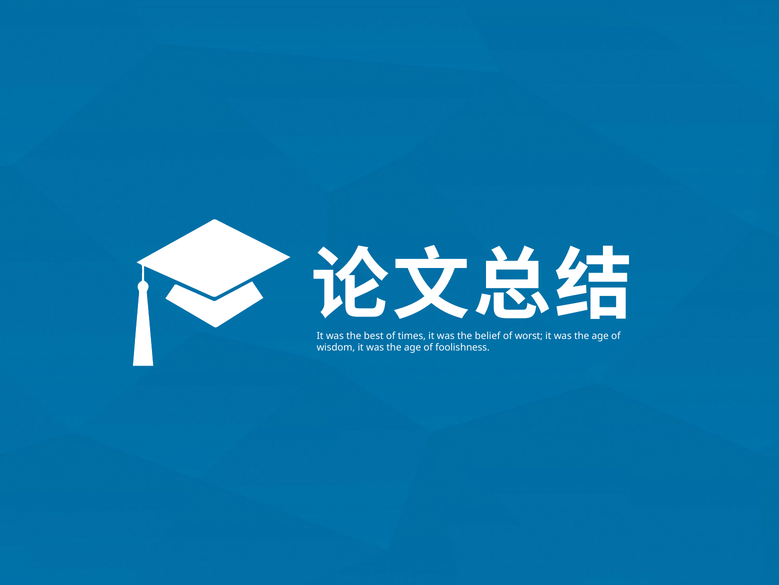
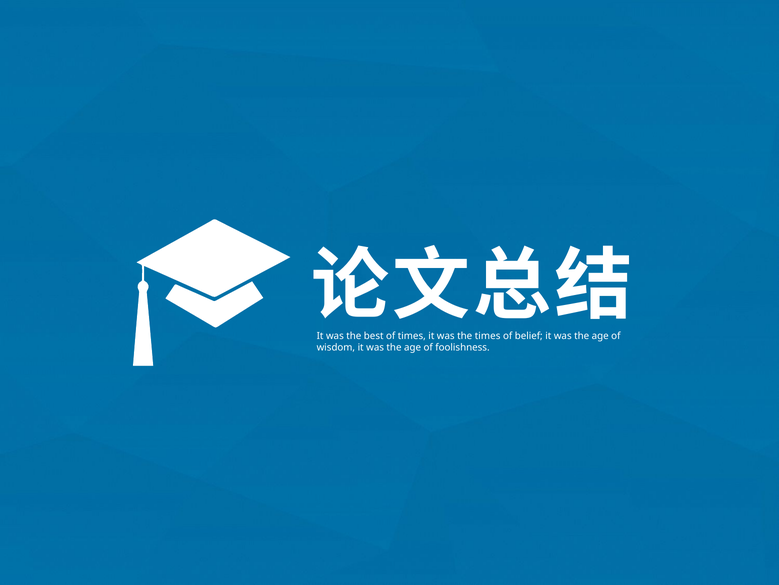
the belief: belief -> times (488, 335)
worst: worst -> belief (529, 335)
